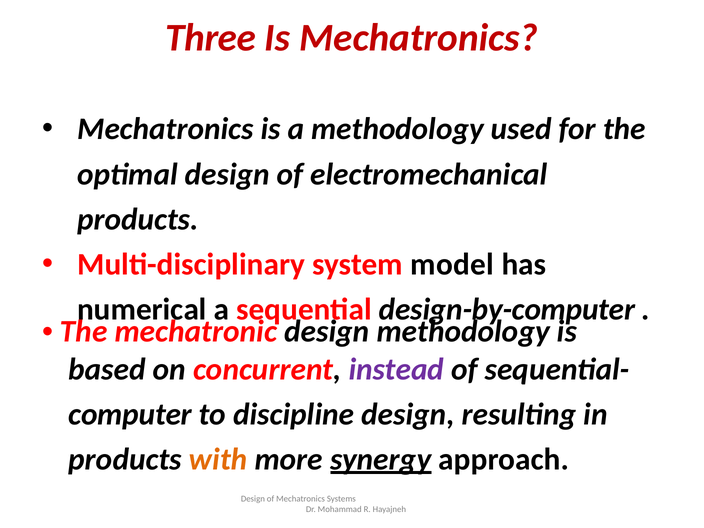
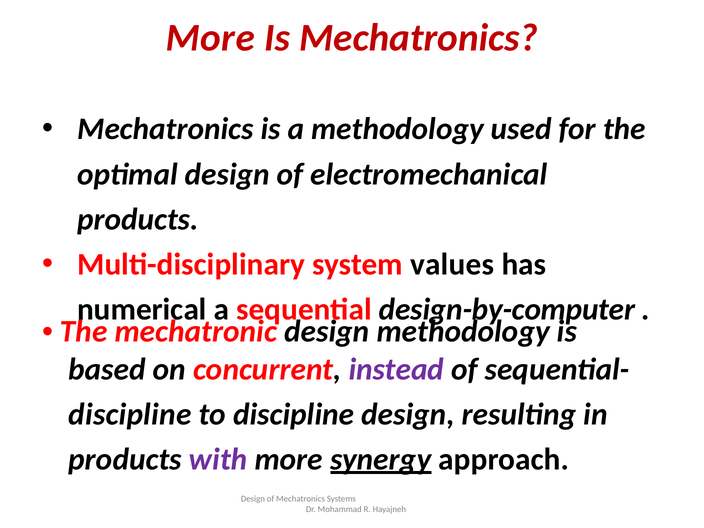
Three: Three -> More (210, 38)
model: model -> values (452, 264)
computer: computer -> discipline (130, 414)
with colour: orange -> purple (218, 459)
